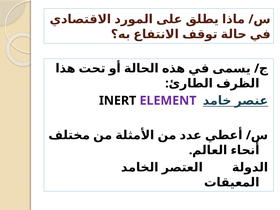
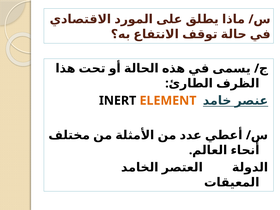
ELEMENT colour: purple -> orange (168, 101)
